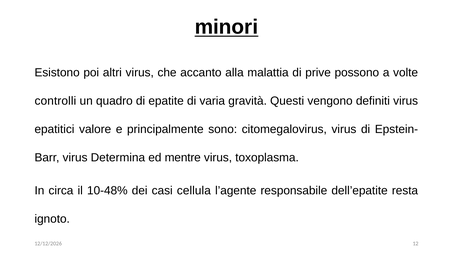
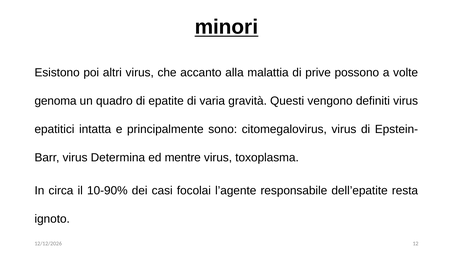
controlli: controlli -> genoma (56, 101)
valore: valore -> intatta (95, 129)
10-48%: 10-48% -> 10-90% (107, 191)
cellula: cellula -> focolai (194, 191)
